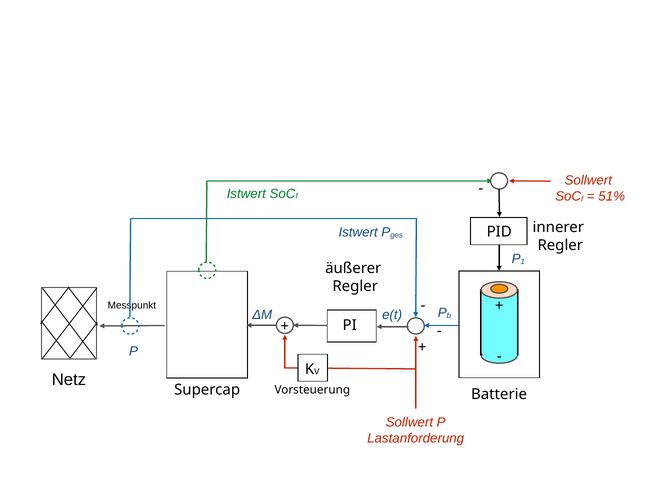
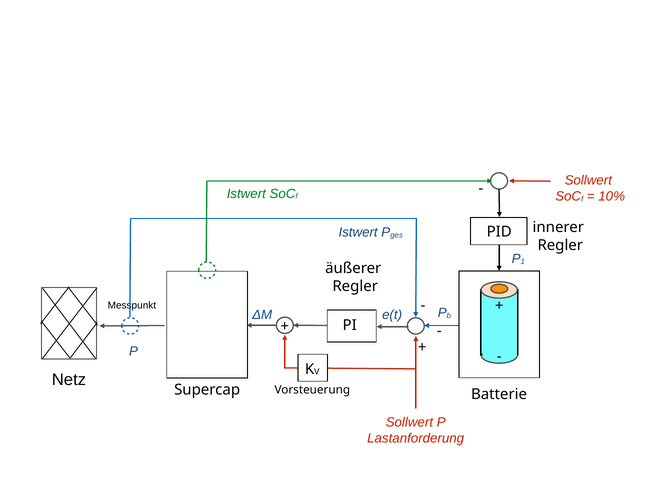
51%: 51% -> 10% (612, 197)
